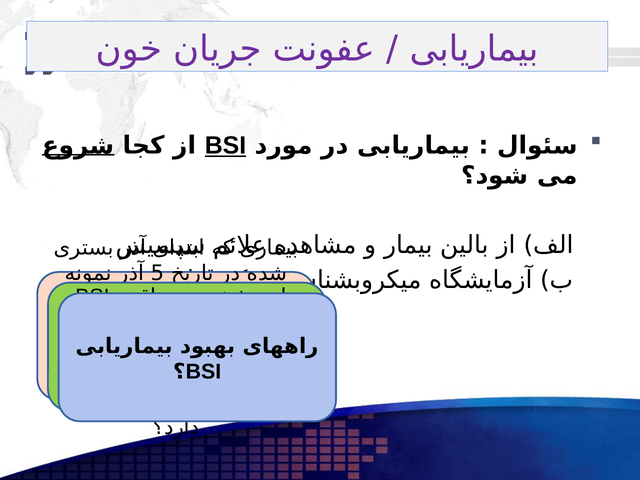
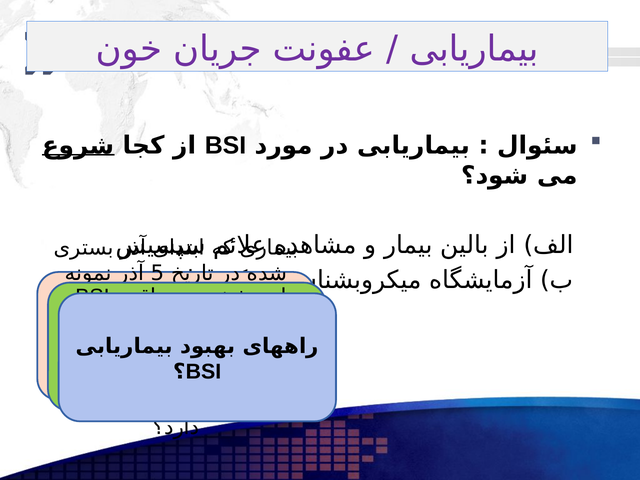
BSI underline: present -> none (225, 145)
